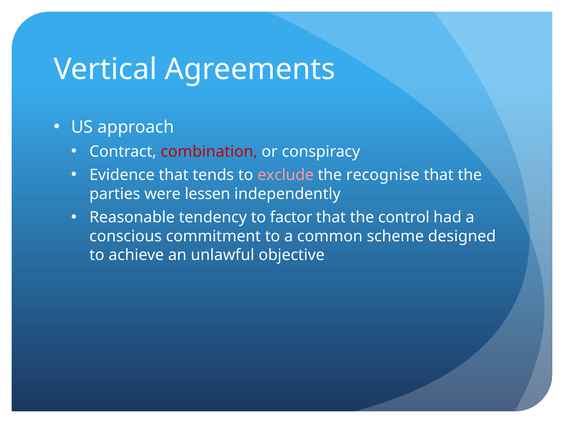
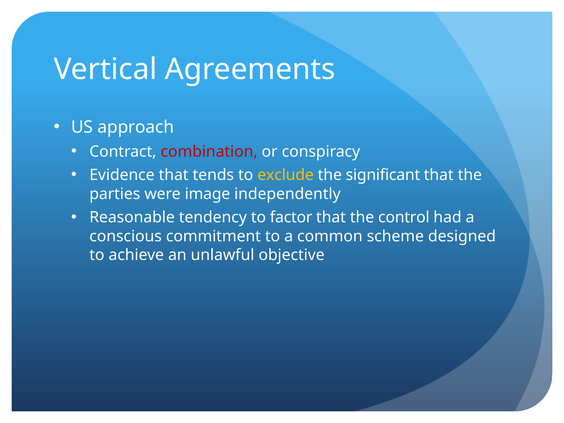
exclude colour: pink -> yellow (286, 175)
recognise: recognise -> significant (383, 175)
lessen: lessen -> image (208, 194)
